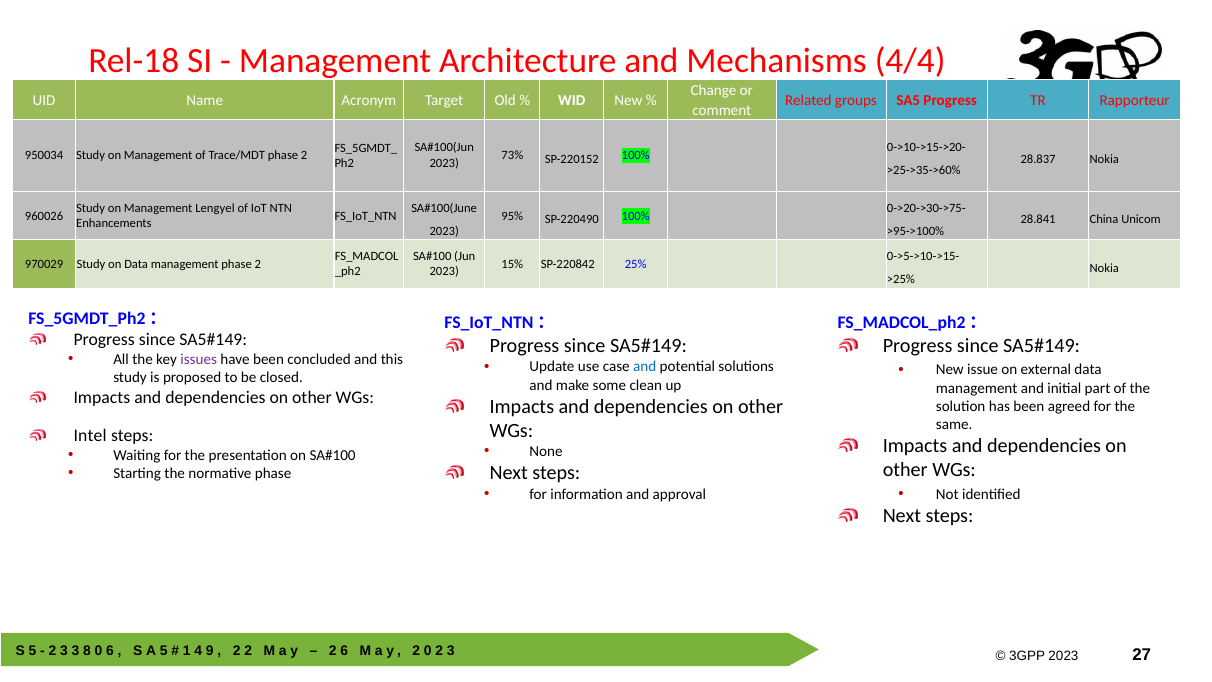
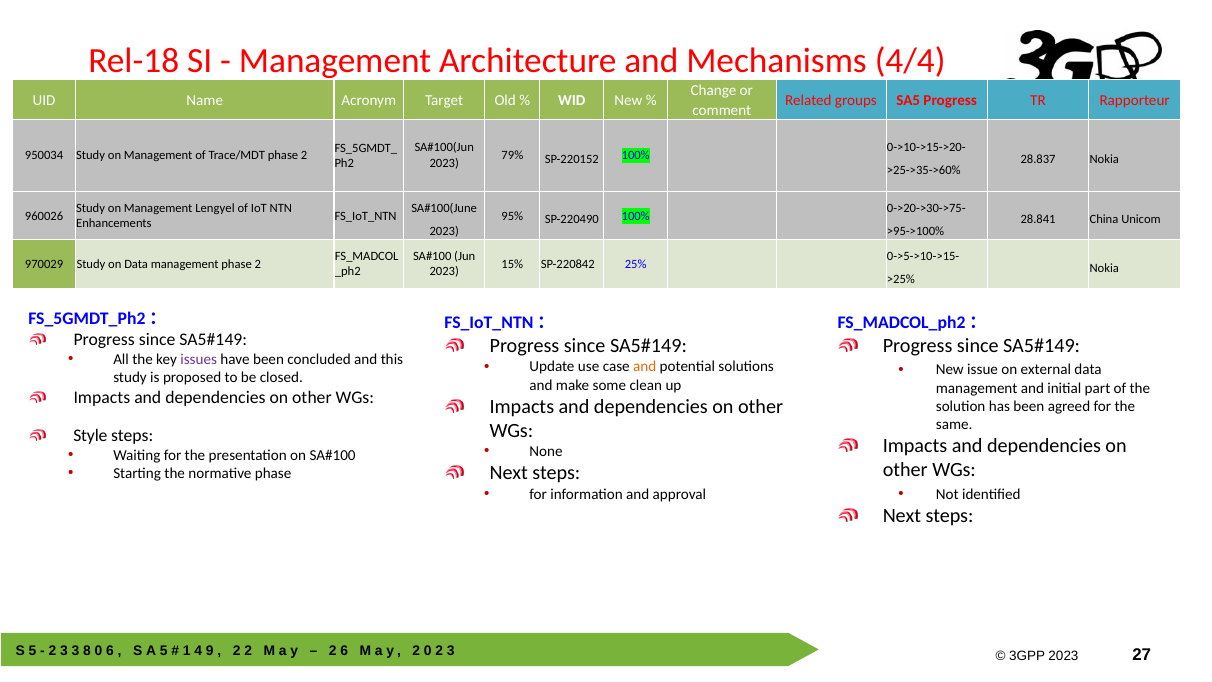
73%: 73% -> 79% (512, 156)
and colour: blue -> orange (645, 367)
Intel: Intel -> Style (90, 435)
